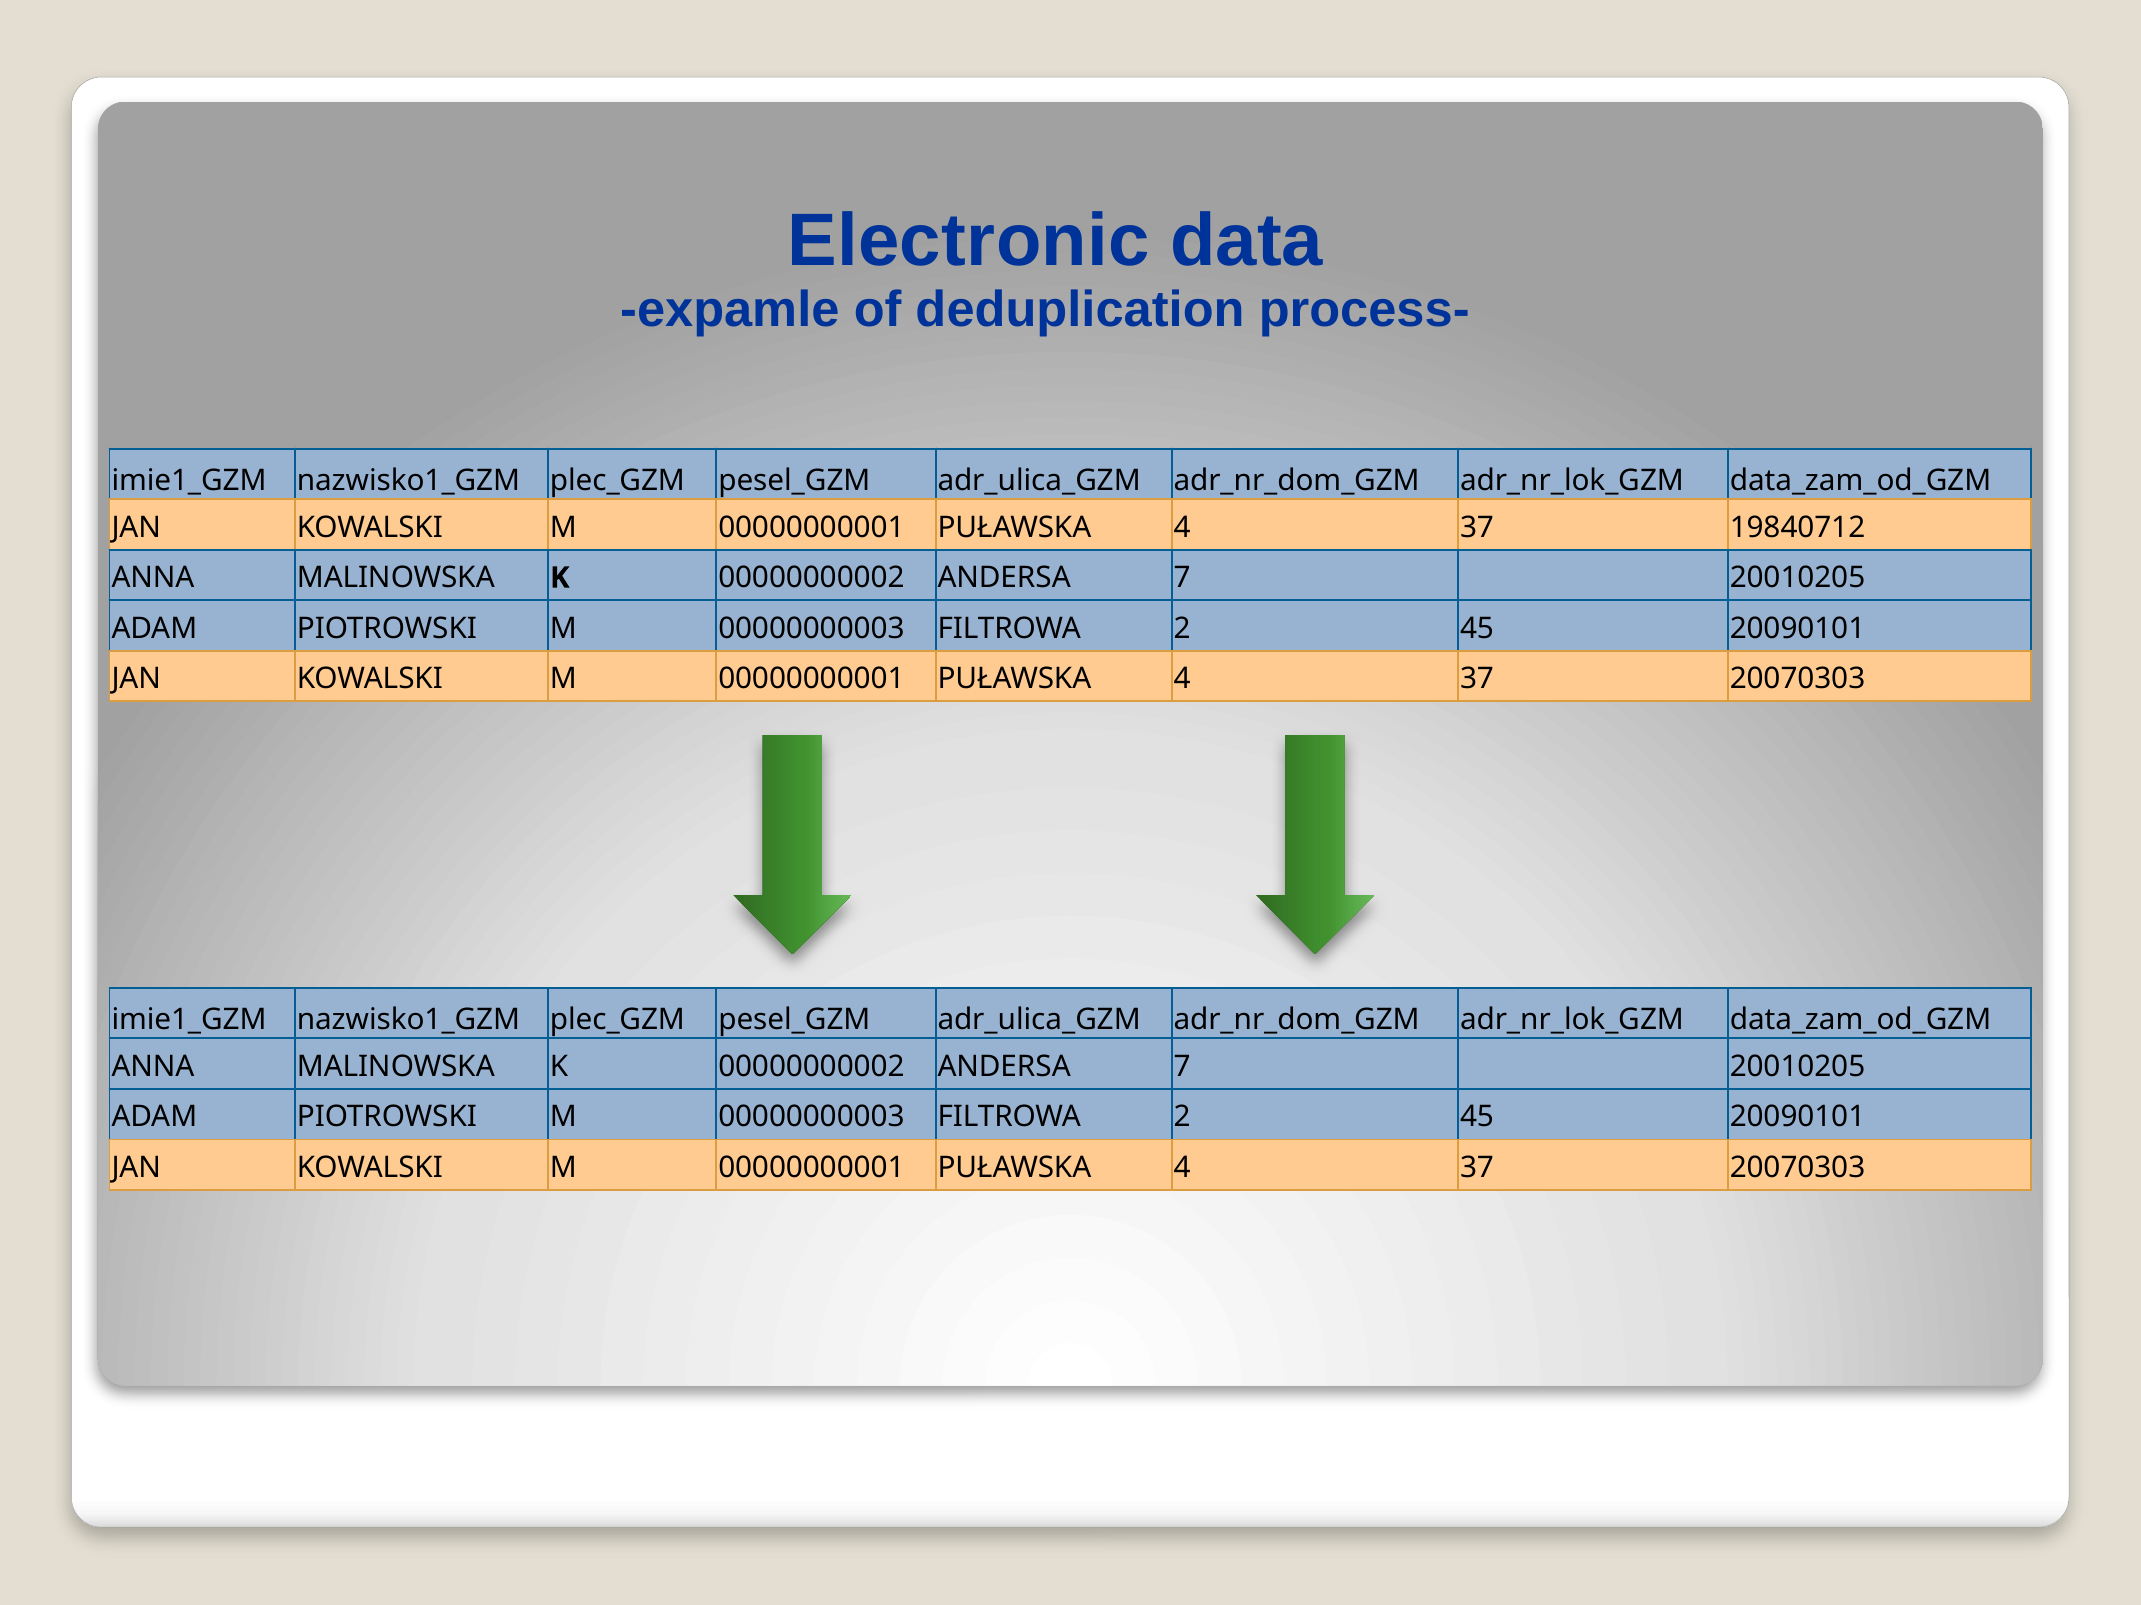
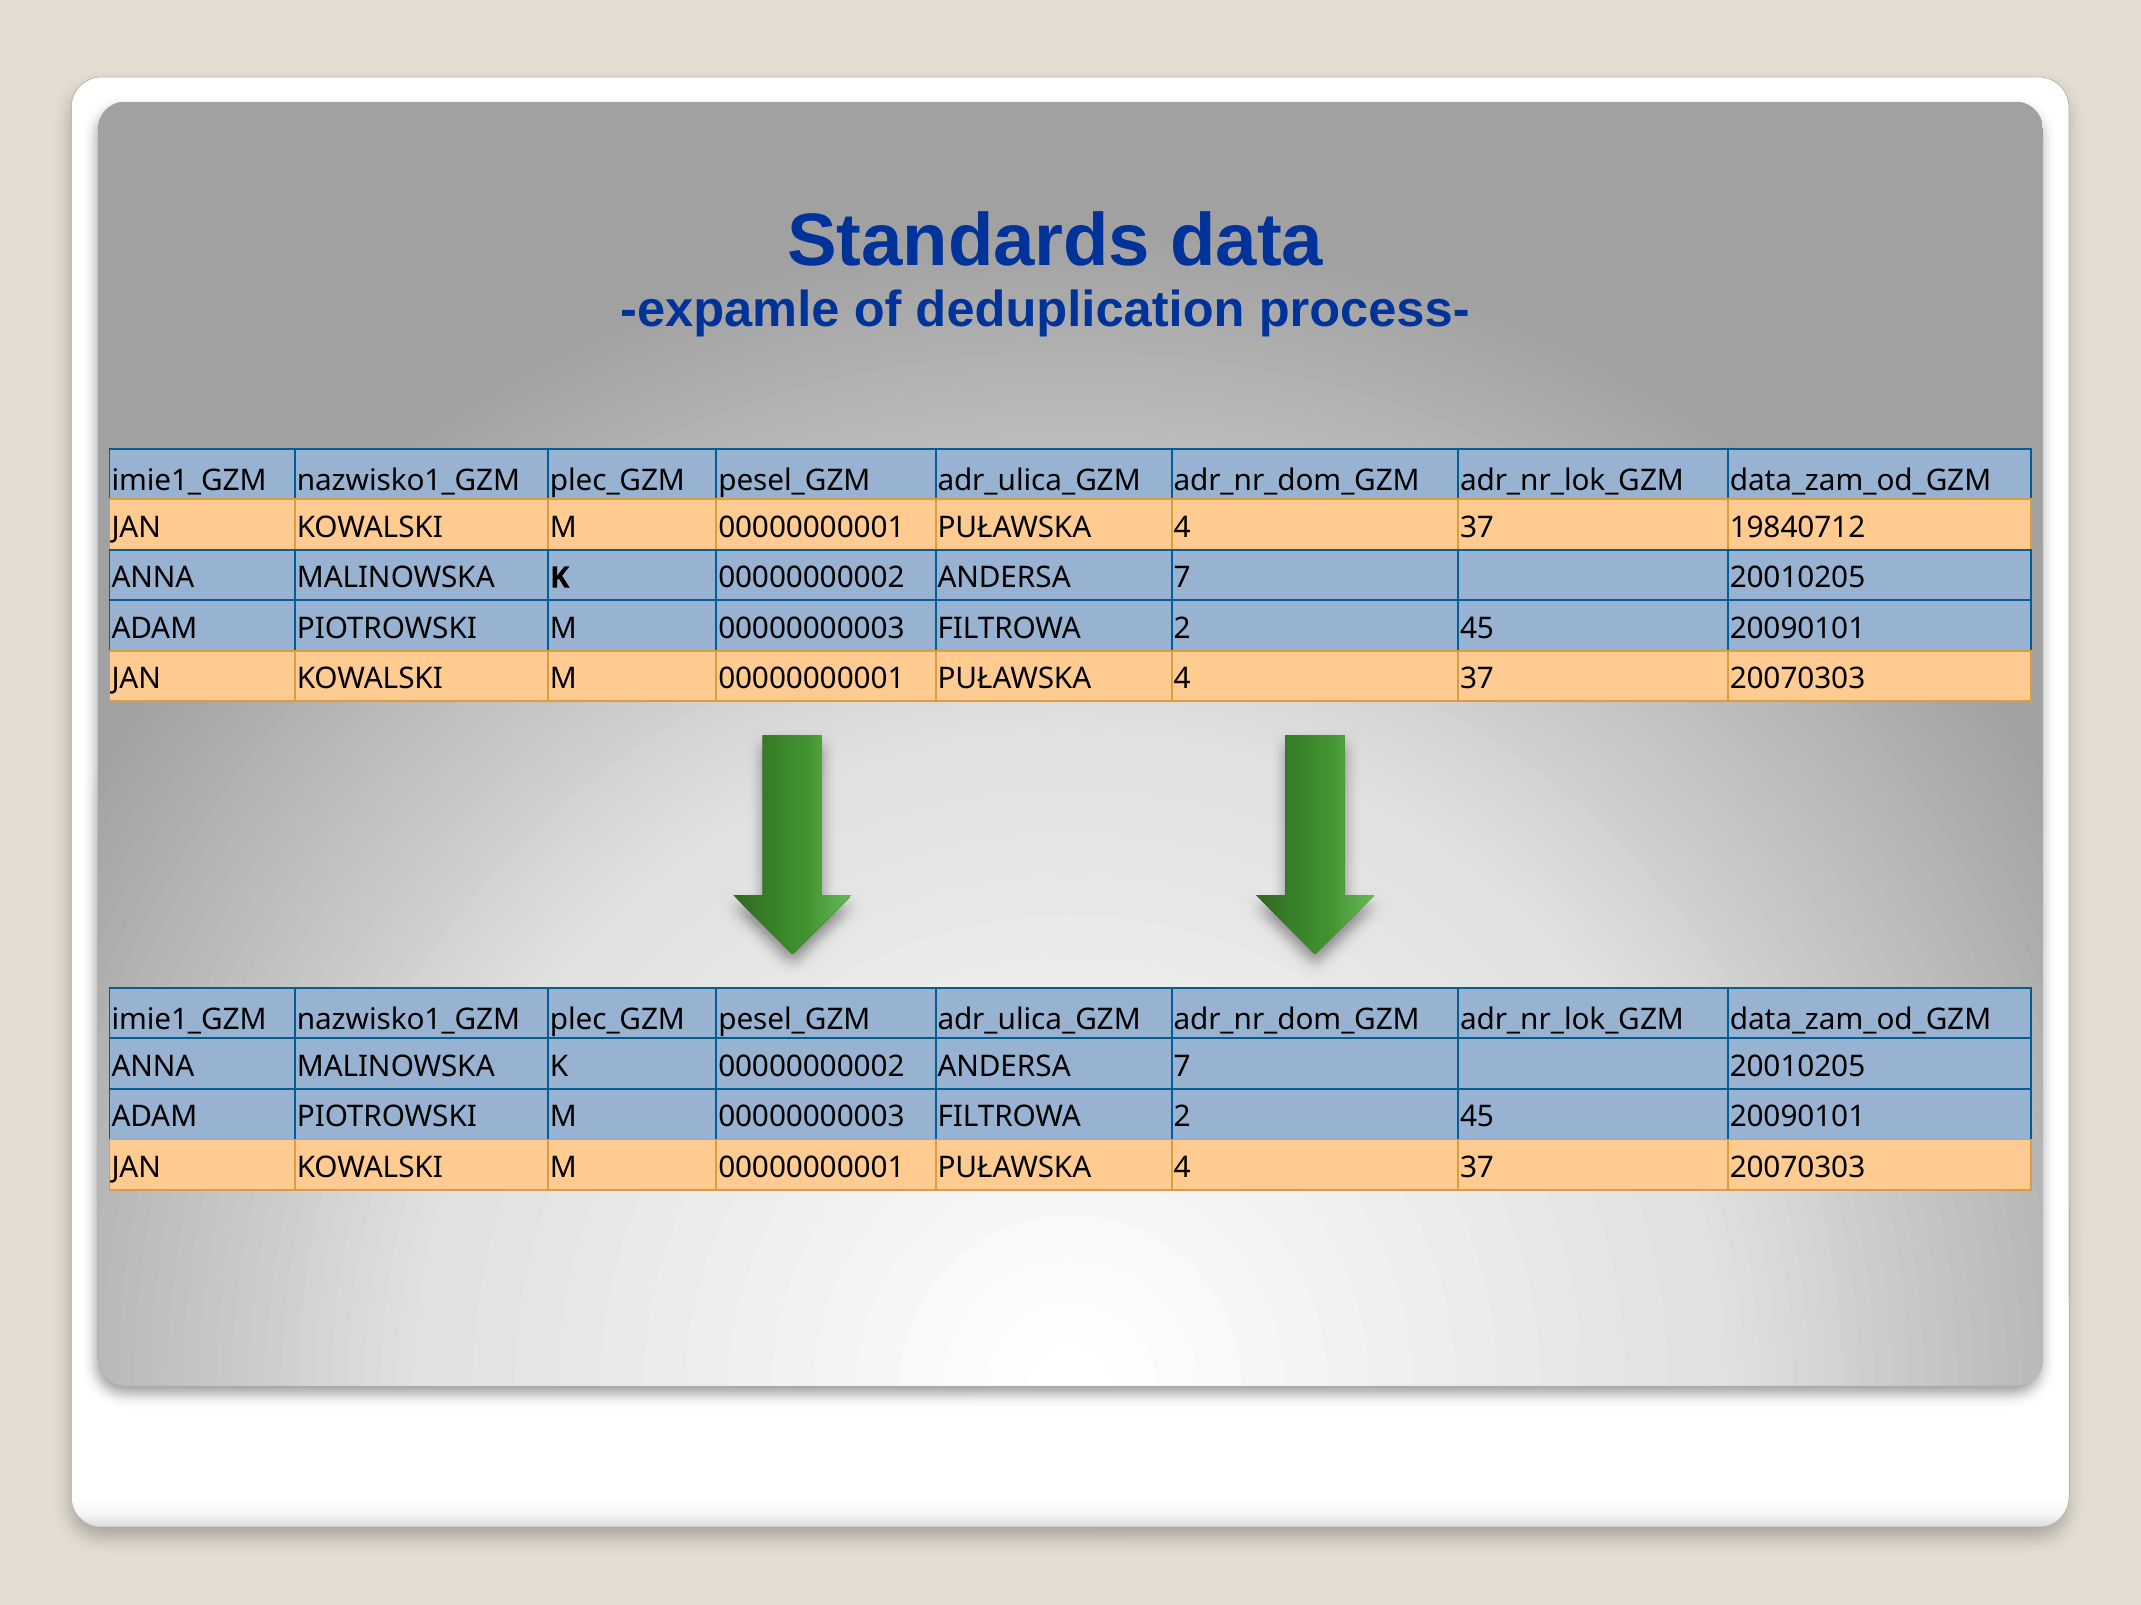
Electronic: Electronic -> Standards (969, 241)
